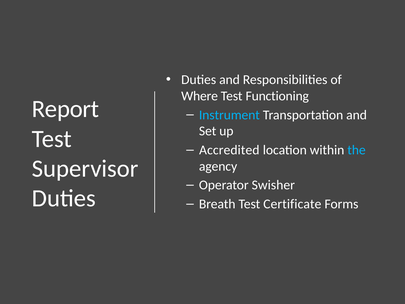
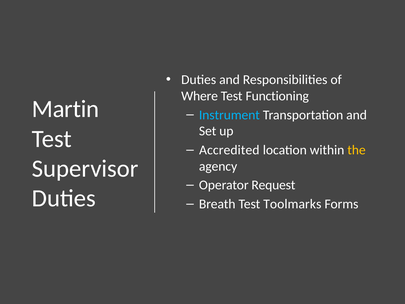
Report: Report -> Martin (65, 109)
the colour: light blue -> yellow (356, 150)
Swisher: Swisher -> Request (273, 185)
Certificate: Certificate -> Toolmarks (292, 204)
